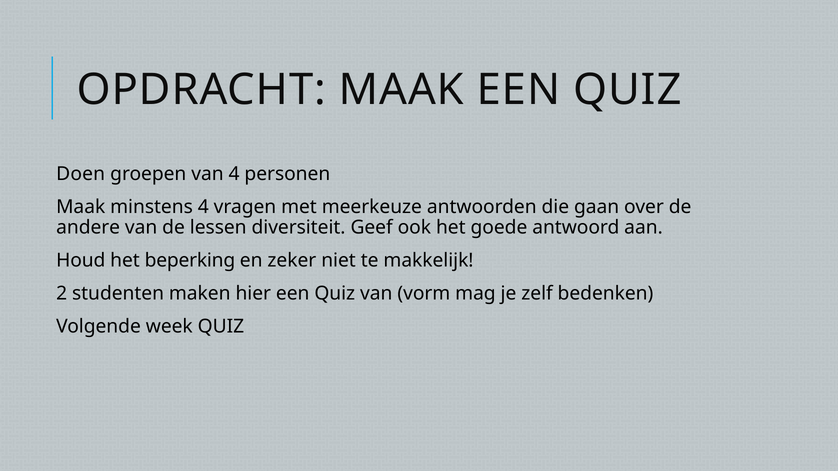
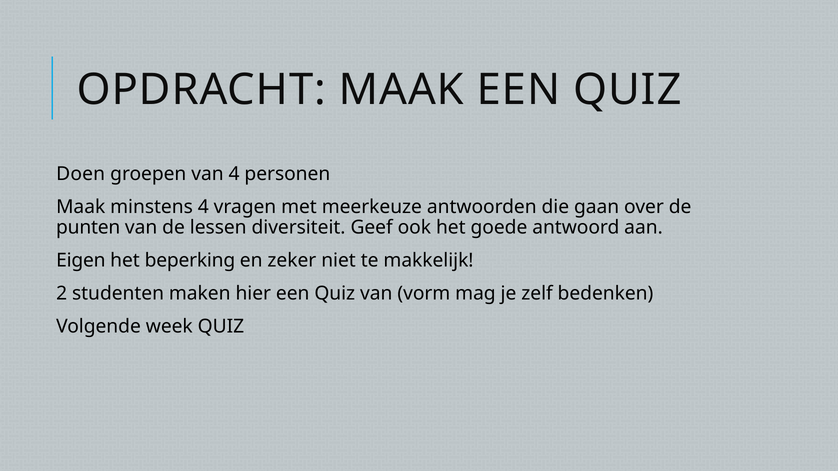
andere: andere -> punten (88, 228)
Houd: Houd -> Eigen (81, 261)
